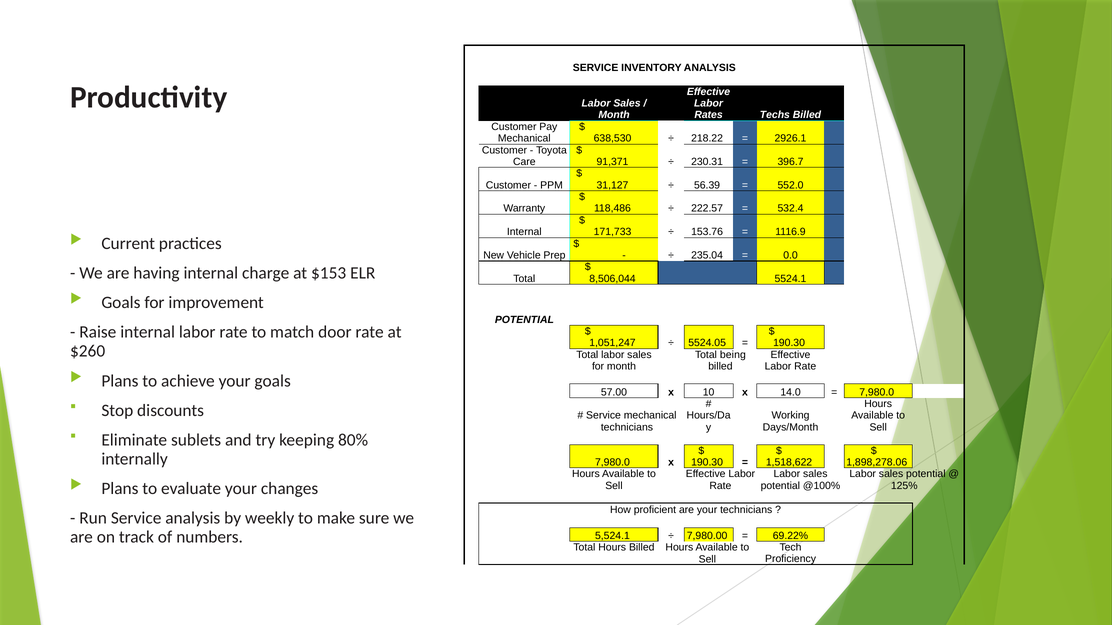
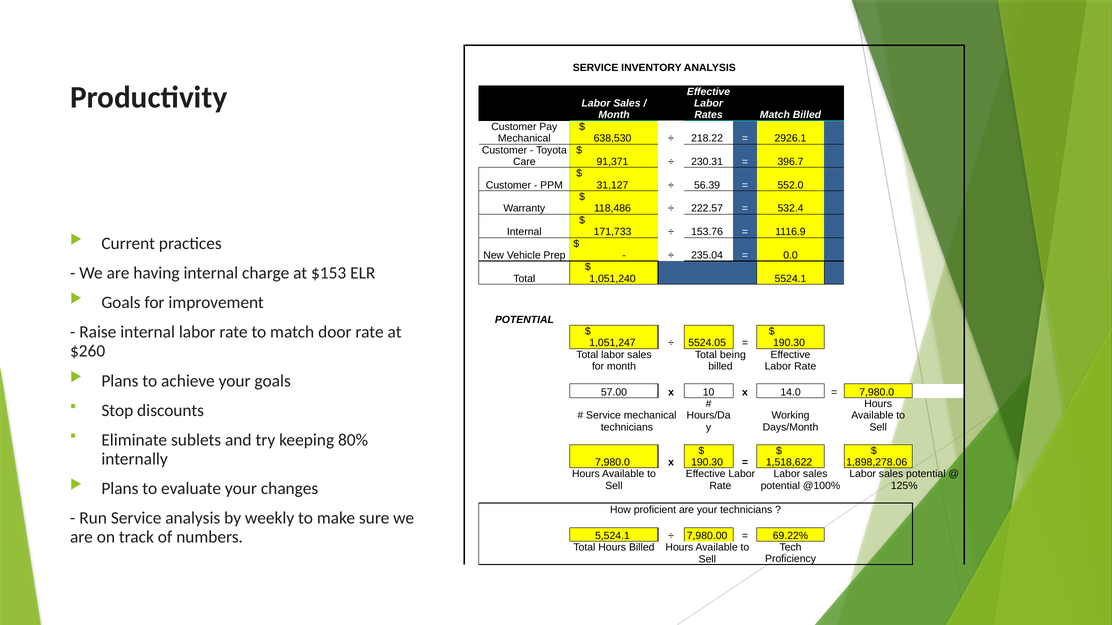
Rates Techs: Techs -> Match (775, 115)
8,506,044: 8,506,044 -> 1,051,240 (612, 279)
